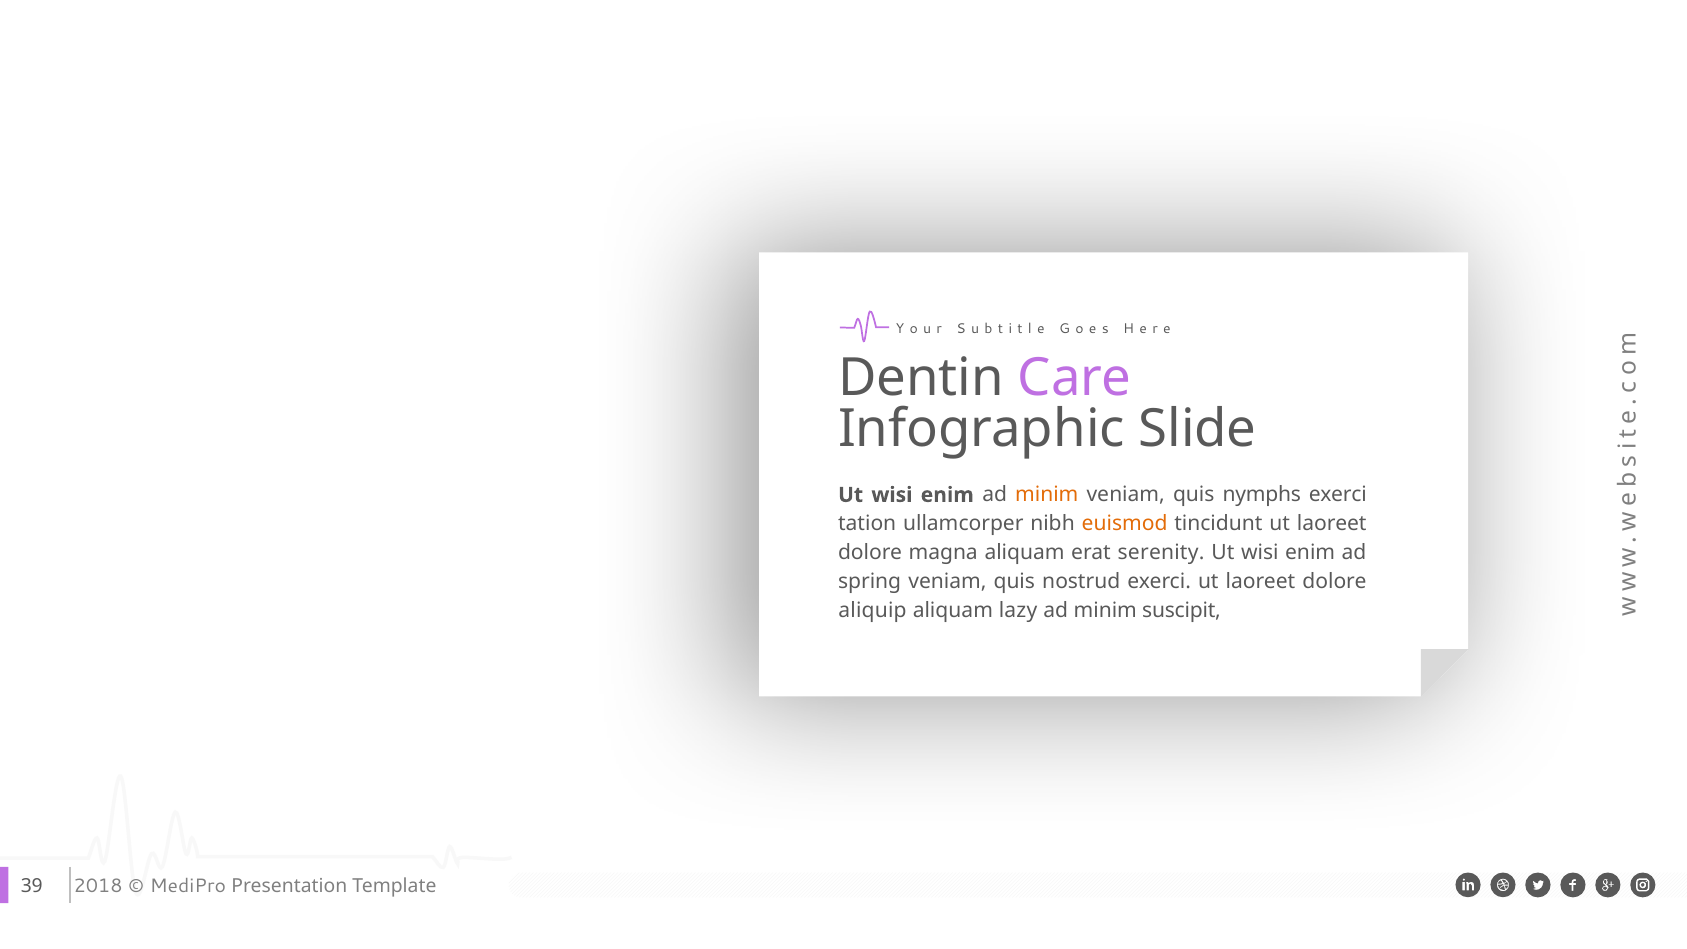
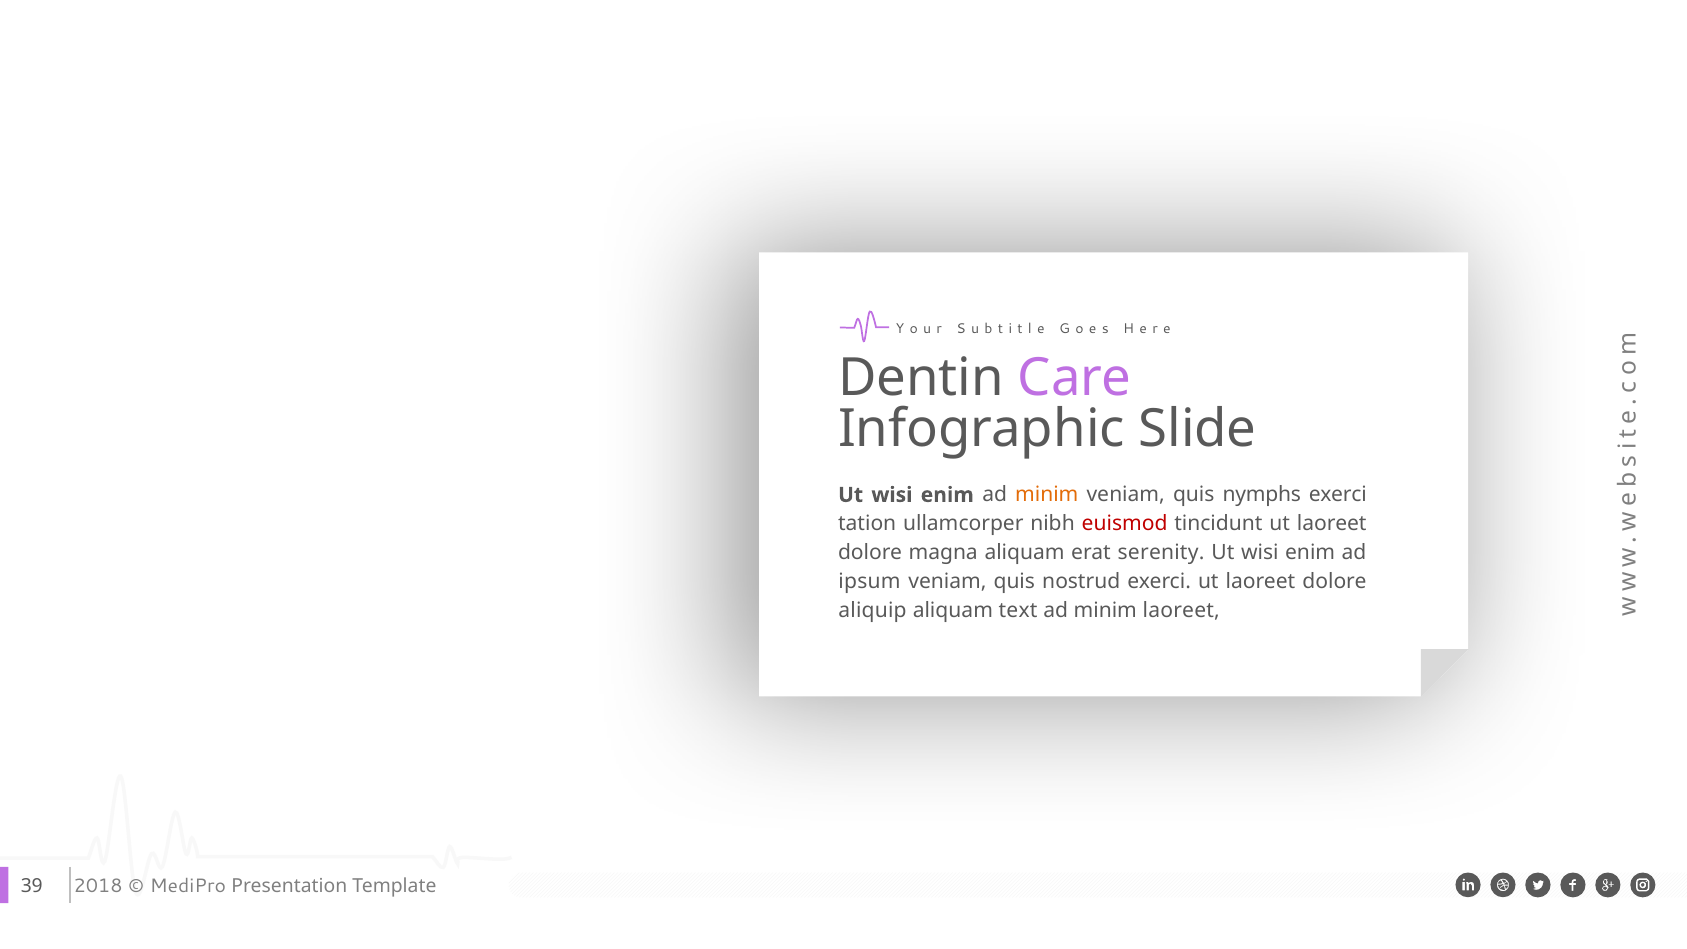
euismod colour: orange -> red (1125, 524)
spring: spring -> ipsum (870, 581)
lazy: lazy -> text (1018, 610)
minim suscipit: suscipit -> laoreet (1181, 610)
